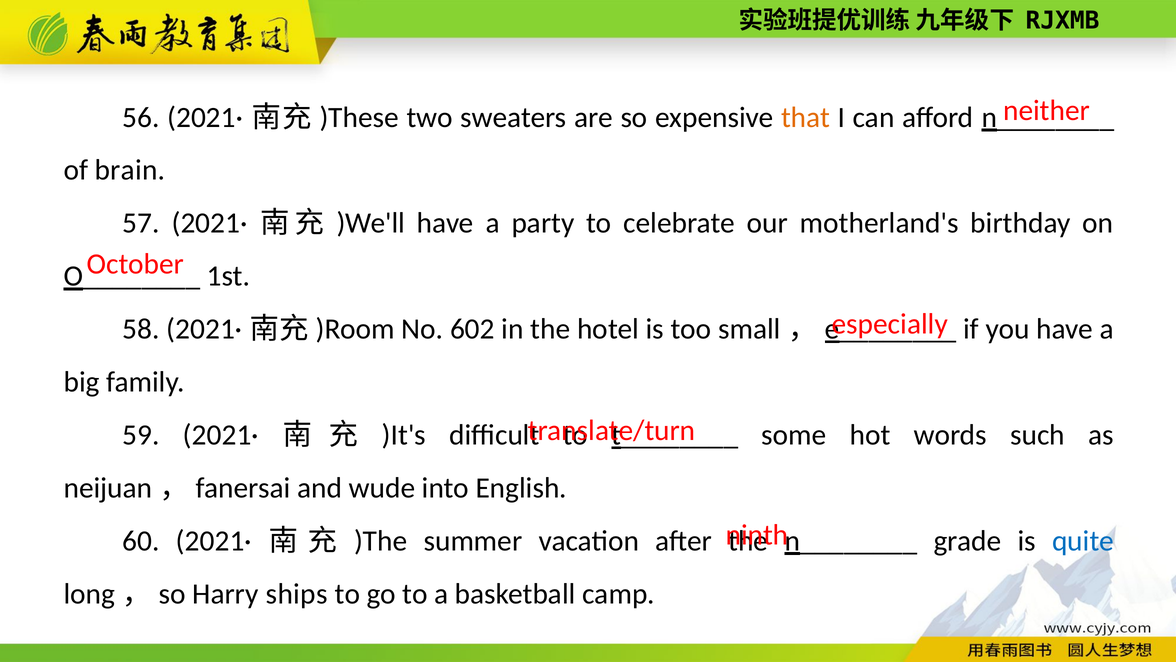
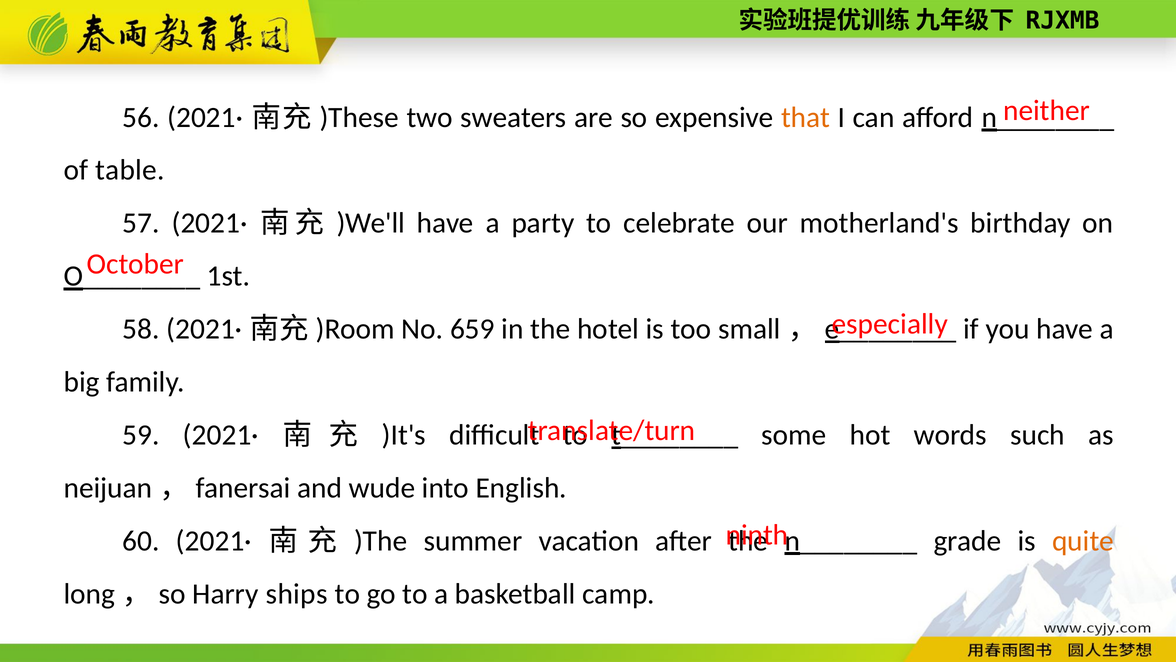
brain: brain -> table (130, 170)
602: 602 -> 659 (472, 329)
quite colour: blue -> orange (1083, 541)
